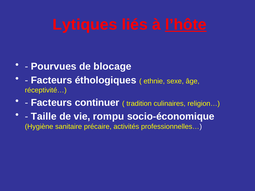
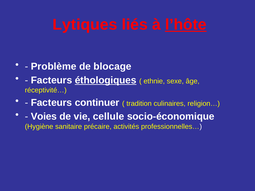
Pourvues: Pourvues -> Problème (54, 66)
éthologiques underline: none -> present (106, 80)
Taille: Taille -> Voies (44, 117)
rompu: rompu -> cellule (109, 117)
